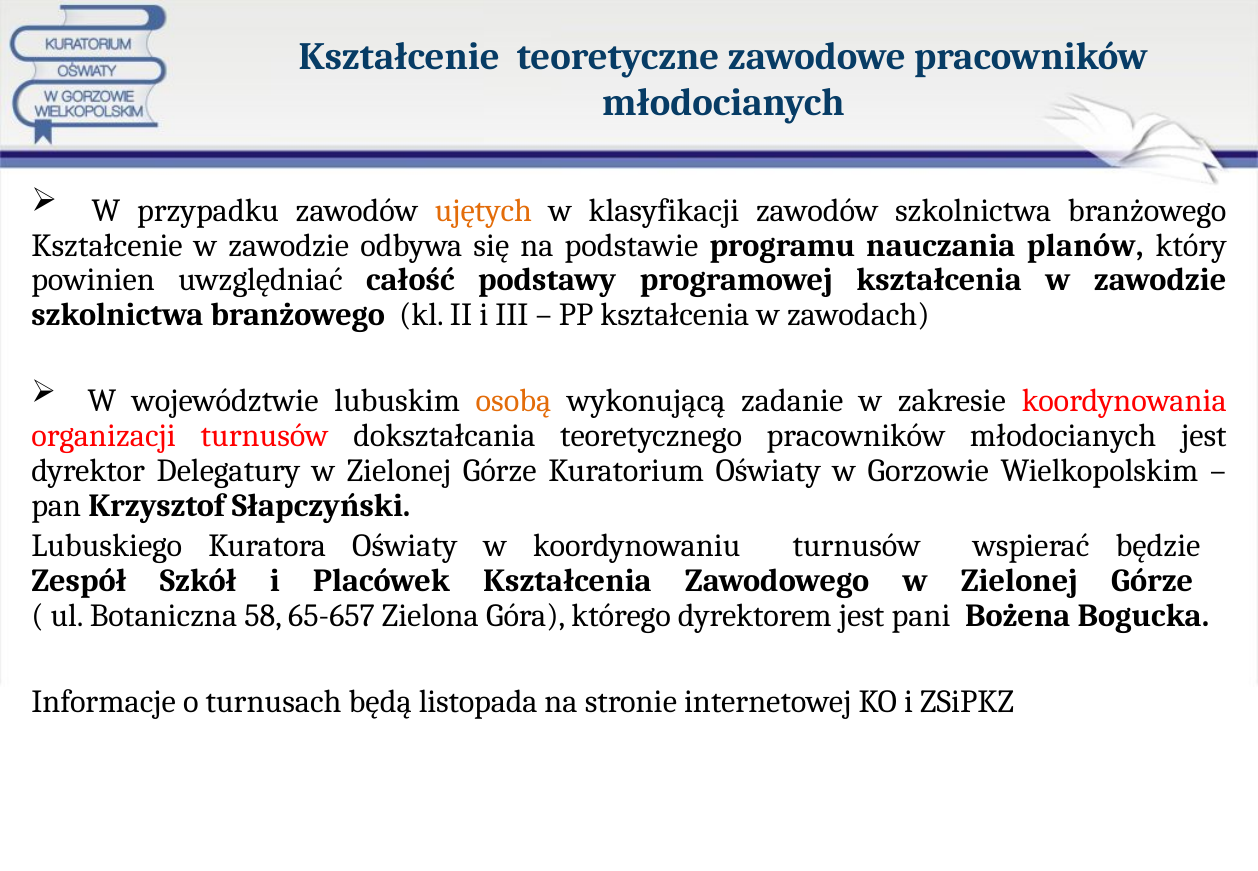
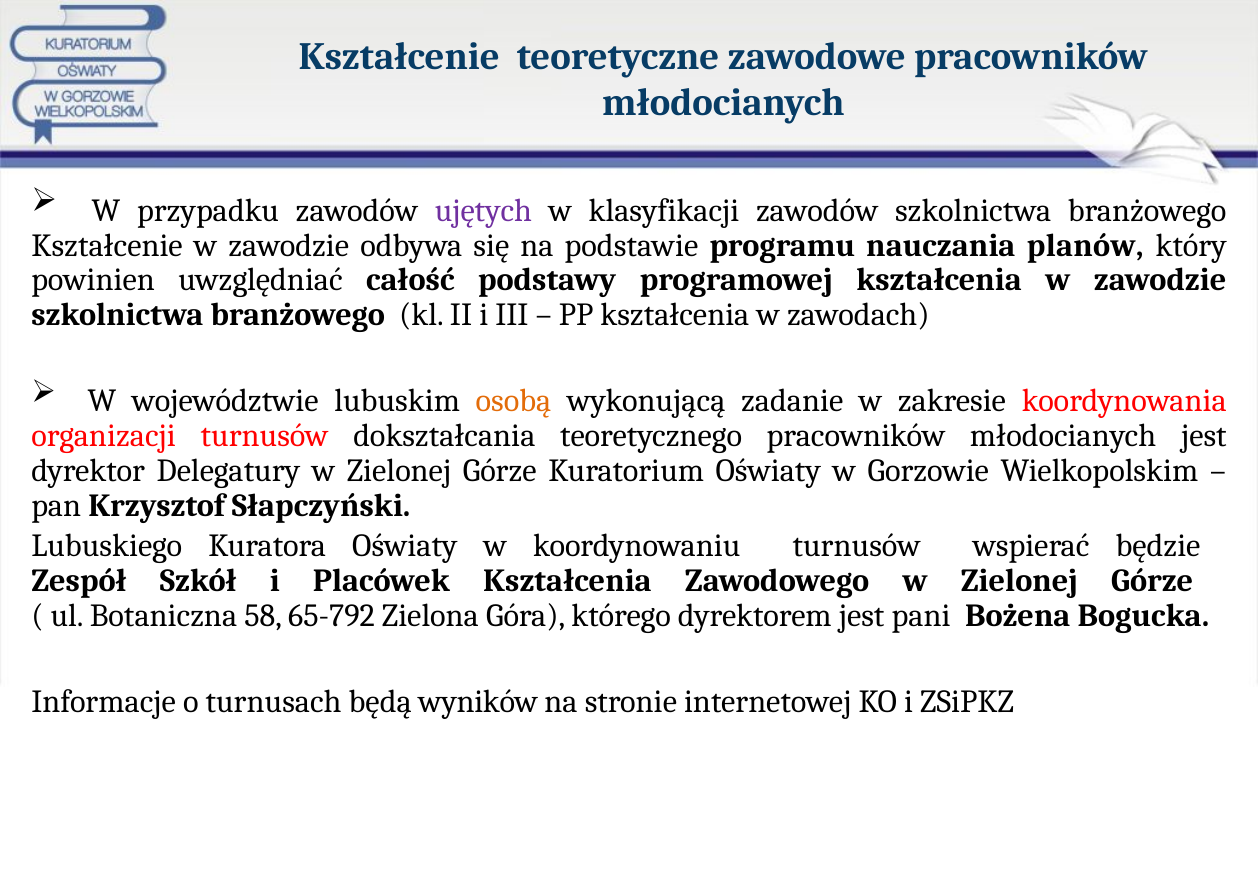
ujętych colour: orange -> purple (483, 210)
65-657: 65-657 -> 65-792 (332, 616)
listopada: listopada -> wyników (478, 702)
